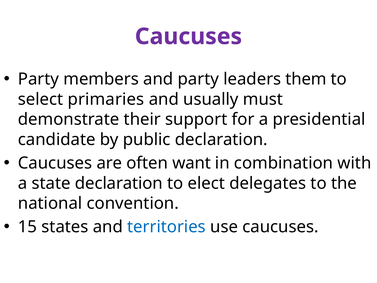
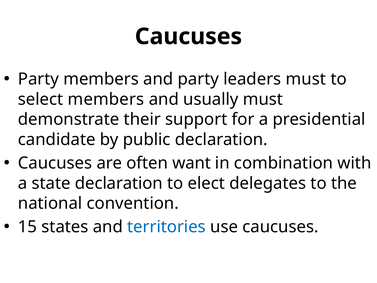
Caucuses colour: purple -> black (188, 36)
leaders them: them -> must (306, 79)
select primaries: primaries -> members (106, 99)
